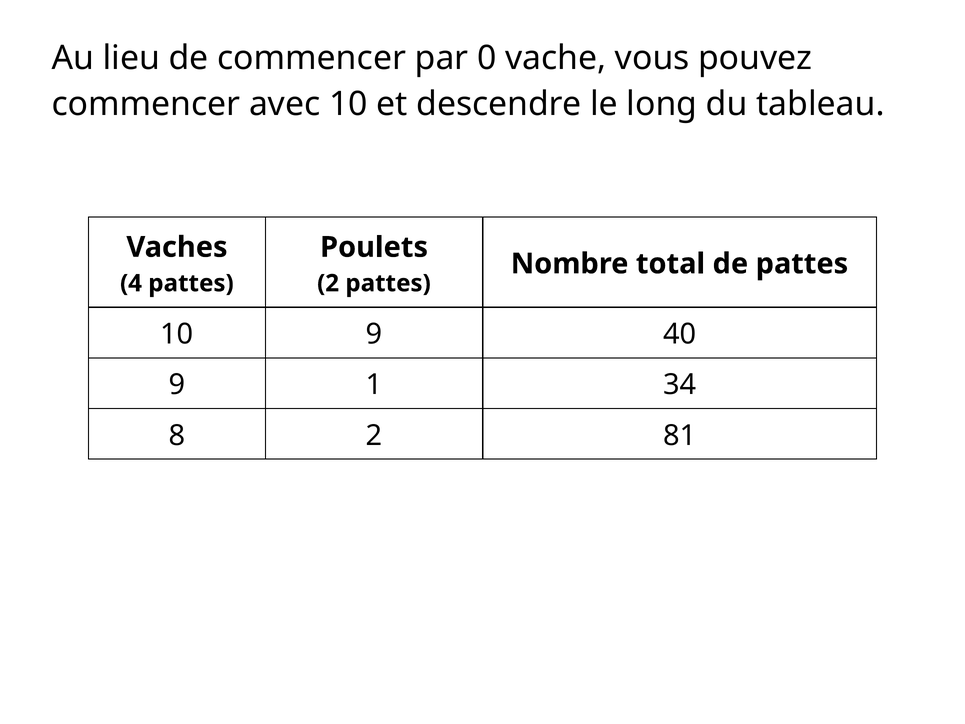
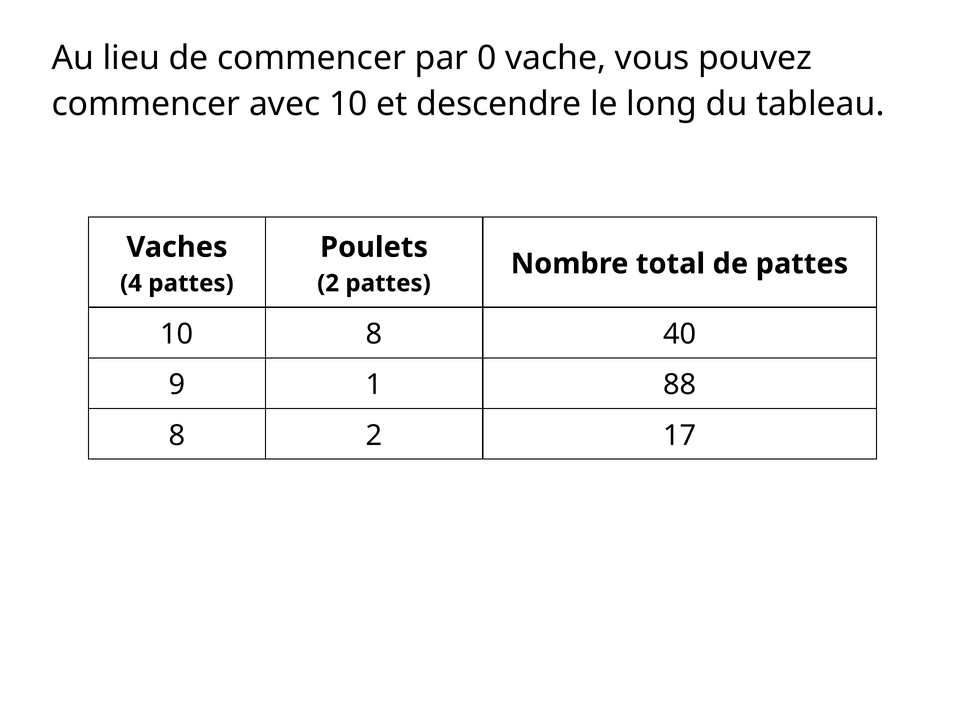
10 9: 9 -> 8 (374, 334)
34: 34 -> 88 (680, 385)
81: 81 -> 17 (680, 435)
